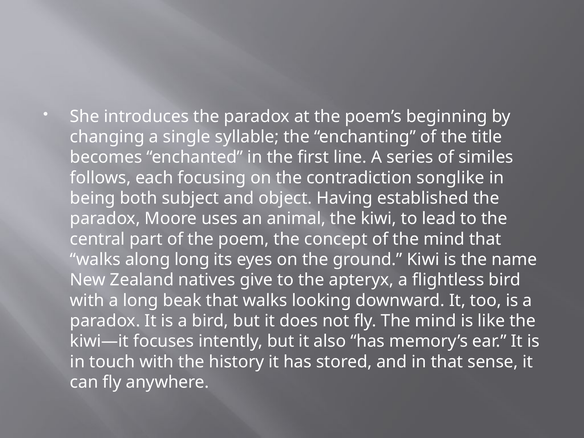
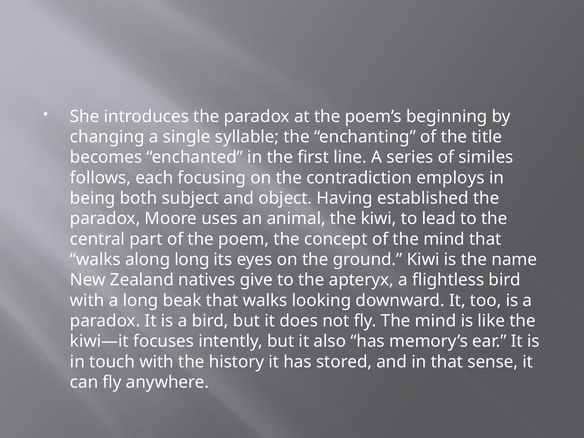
songlike: songlike -> employs (451, 178)
